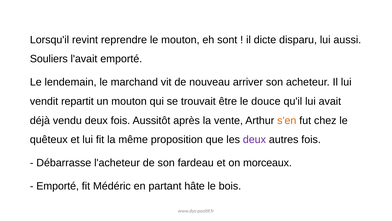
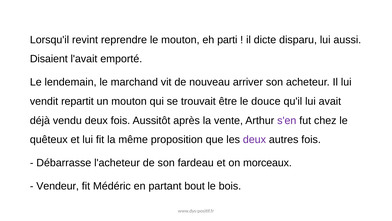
sont: sont -> parti (227, 40)
Souliers: Souliers -> Disaient (49, 59)
s'en colour: orange -> purple (287, 120)
Emporté: Emporté -> Vendeur (58, 186)
hâte: hâte -> bout (195, 186)
